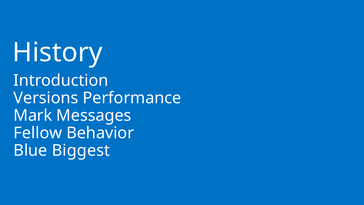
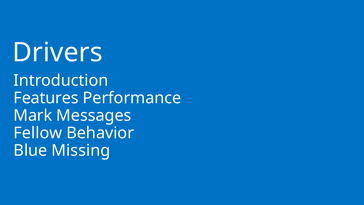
History: History -> Drivers (58, 52)
Versions: Versions -> Features (46, 98)
Biggest: Biggest -> Missing (81, 150)
